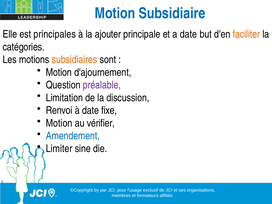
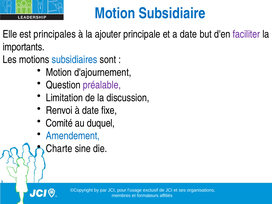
faciliter colour: orange -> purple (246, 34)
catégories: catégories -> importants (24, 47)
subsidiaires colour: orange -> blue (75, 60)
Motion: Motion -> Comité (59, 123)
vérifier: vérifier -> duquel (101, 123)
Limiter: Limiter -> Charte (59, 149)
